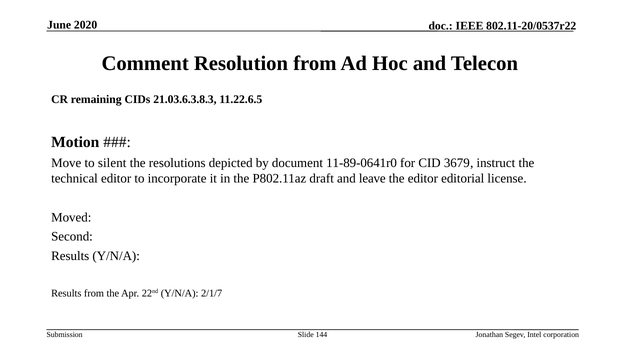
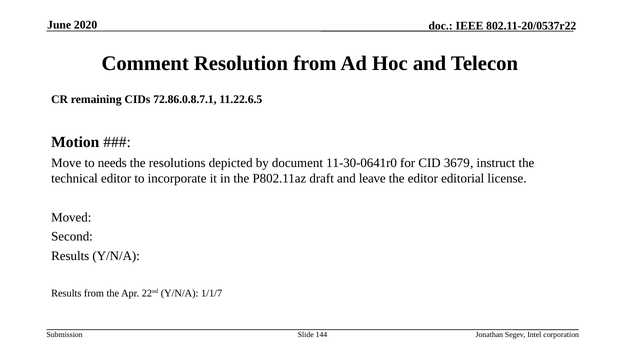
21.03.6.3.8.3: 21.03.6.3.8.3 -> 72.86.0.8.7.1 (185, 99)
silent: silent -> needs (112, 163)
11-89-0641r0: 11-89-0641r0 -> 11-30-0641r0 (362, 163)
2/1/7: 2/1/7 -> 1/1/7 (212, 293)
